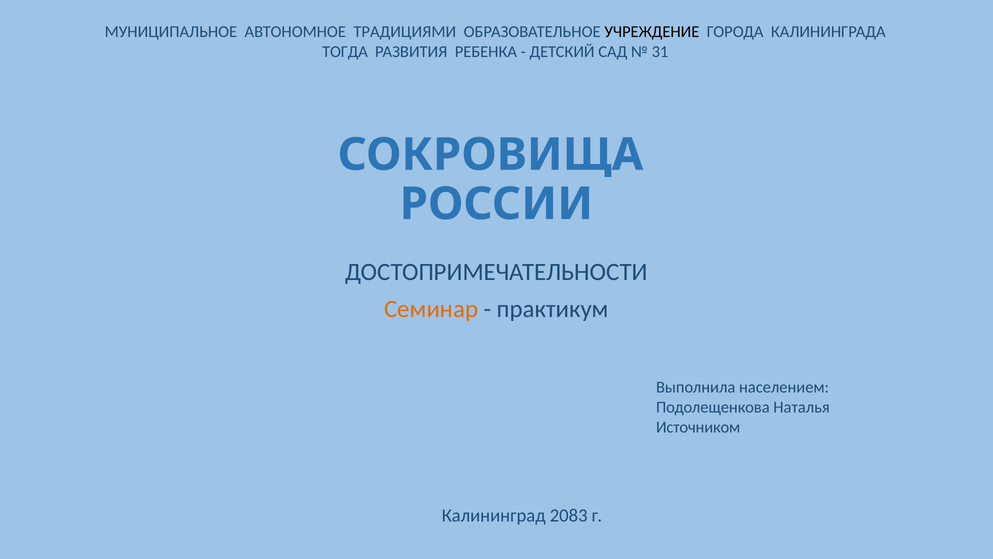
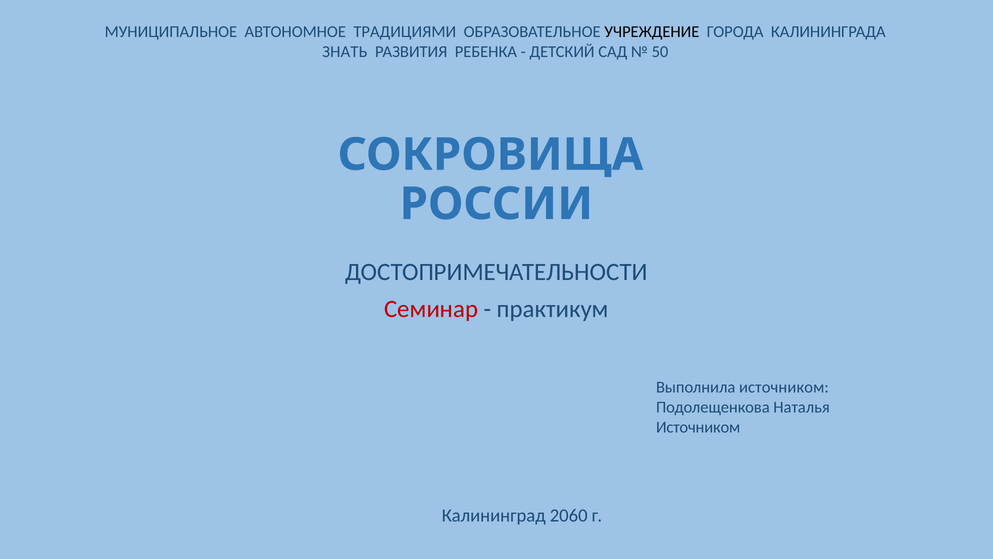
ТОГДА: ТОГДА -> ЗНАТЬ (345, 52)
31: 31 -> 50 (660, 52)
Семинар colour: orange -> red (431, 309)
Выполнила населением: населением -> источником (784, 387)
2083: 2083 -> 2060 (569, 515)
